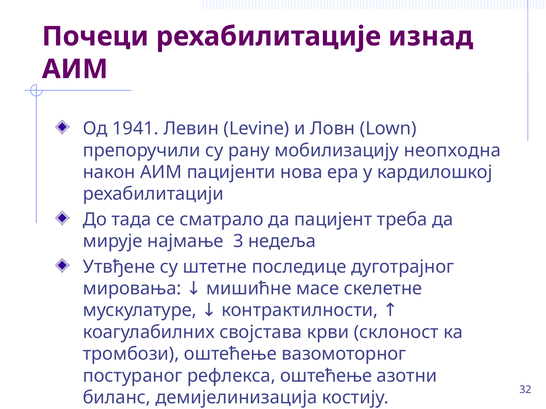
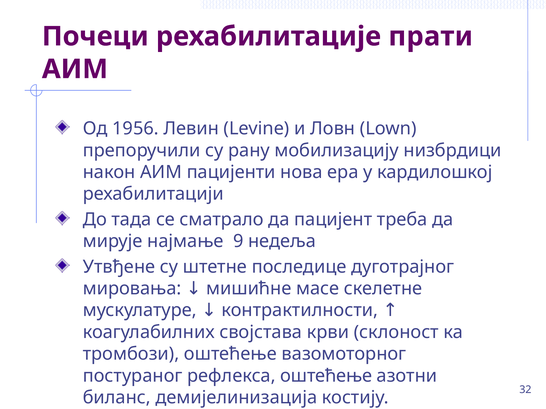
изнад: изнад -> прати (431, 36)
1941: 1941 -> 1956 (135, 129)
неопходна: неопходна -> низбрдици (453, 151)
3: 3 -> 9 (238, 242)
